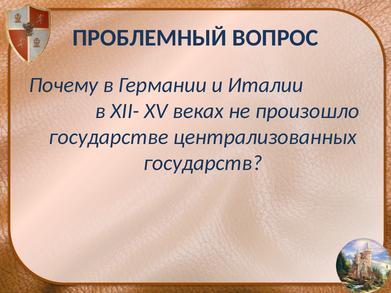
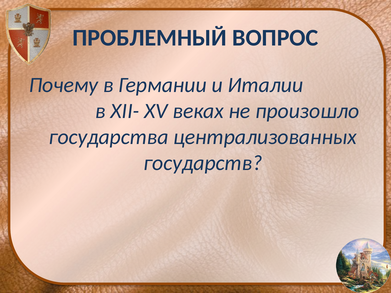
государстве: государстве -> государства (109, 137)
